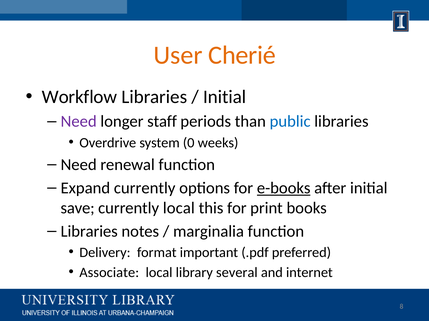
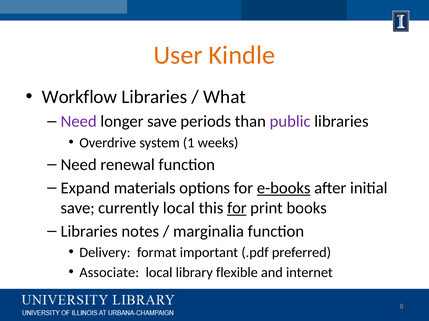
Cherié: Cherié -> Kindle (242, 55)
Initial: Initial -> What (225, 97)
longer staff: staff -> save (162, 122)
public colour: blue -> purple (290, 122)
0: 0 -> 1 (189, 143)
Expand currently: currently -> materials (145, 188)
for underline: none -> present (237, 208)
several: several -> flexible (237, 273)
